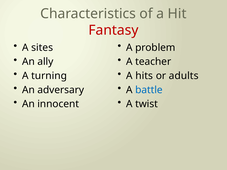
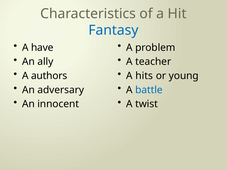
Fantasy colour: red -> blue (113, 30)
sites: sites -> have (42, 48)
turning: turning -> authors (49, 76)
adults: adults -> young (184, 76)
